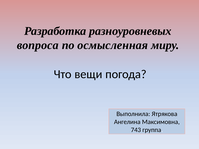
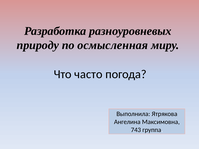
вопроса: вопроса -> природу (38, 45)
вещи: вещи -> часто (88, 74)
